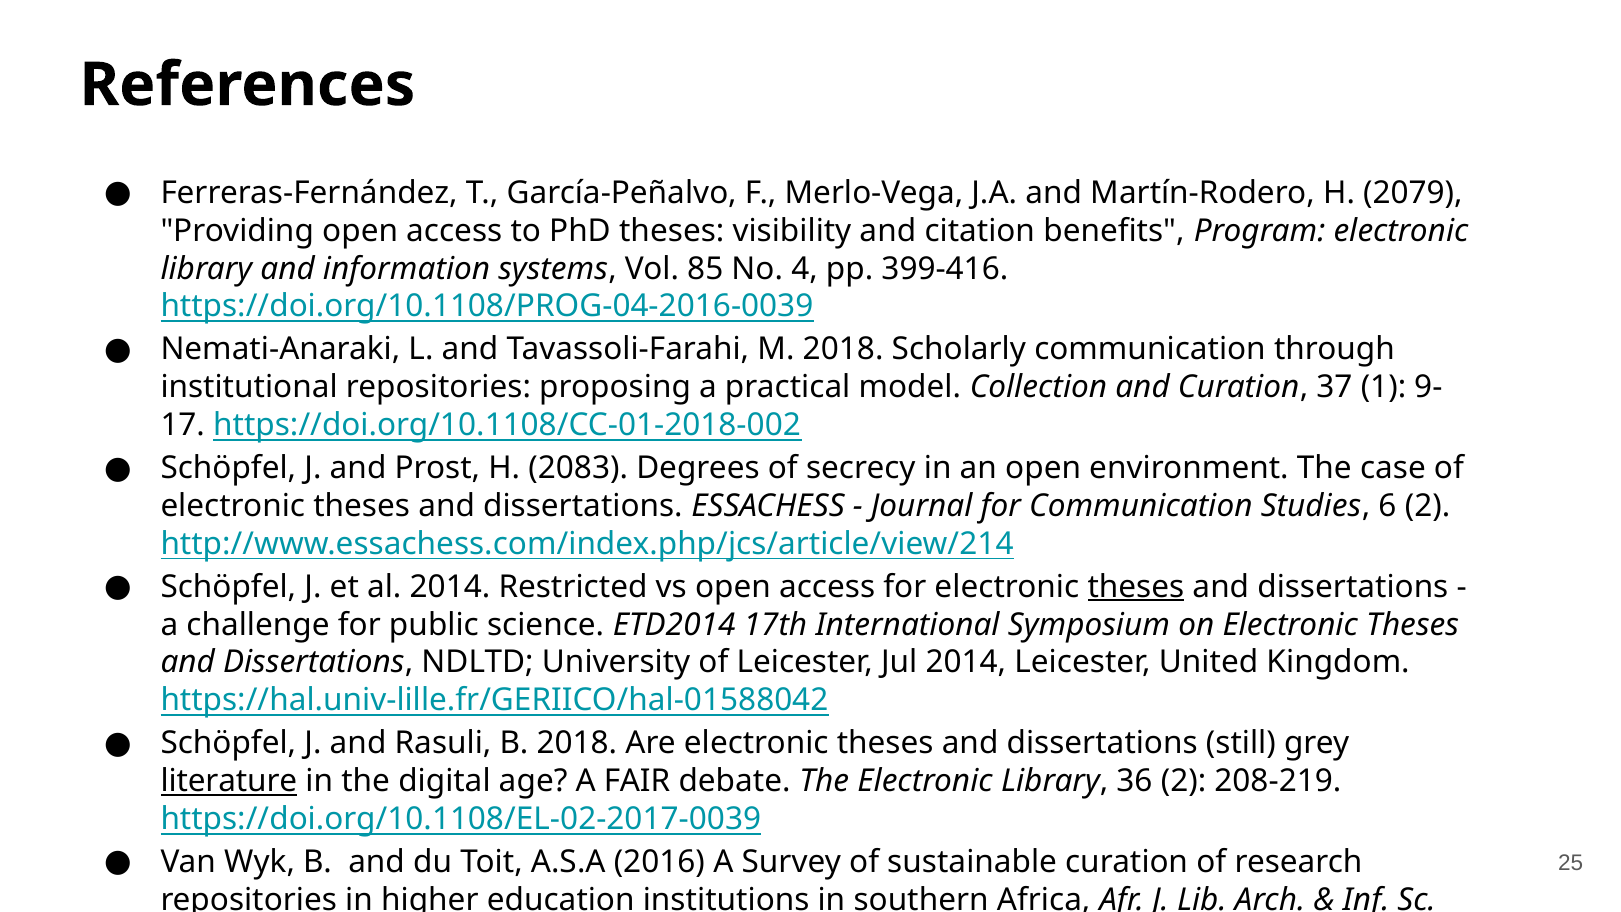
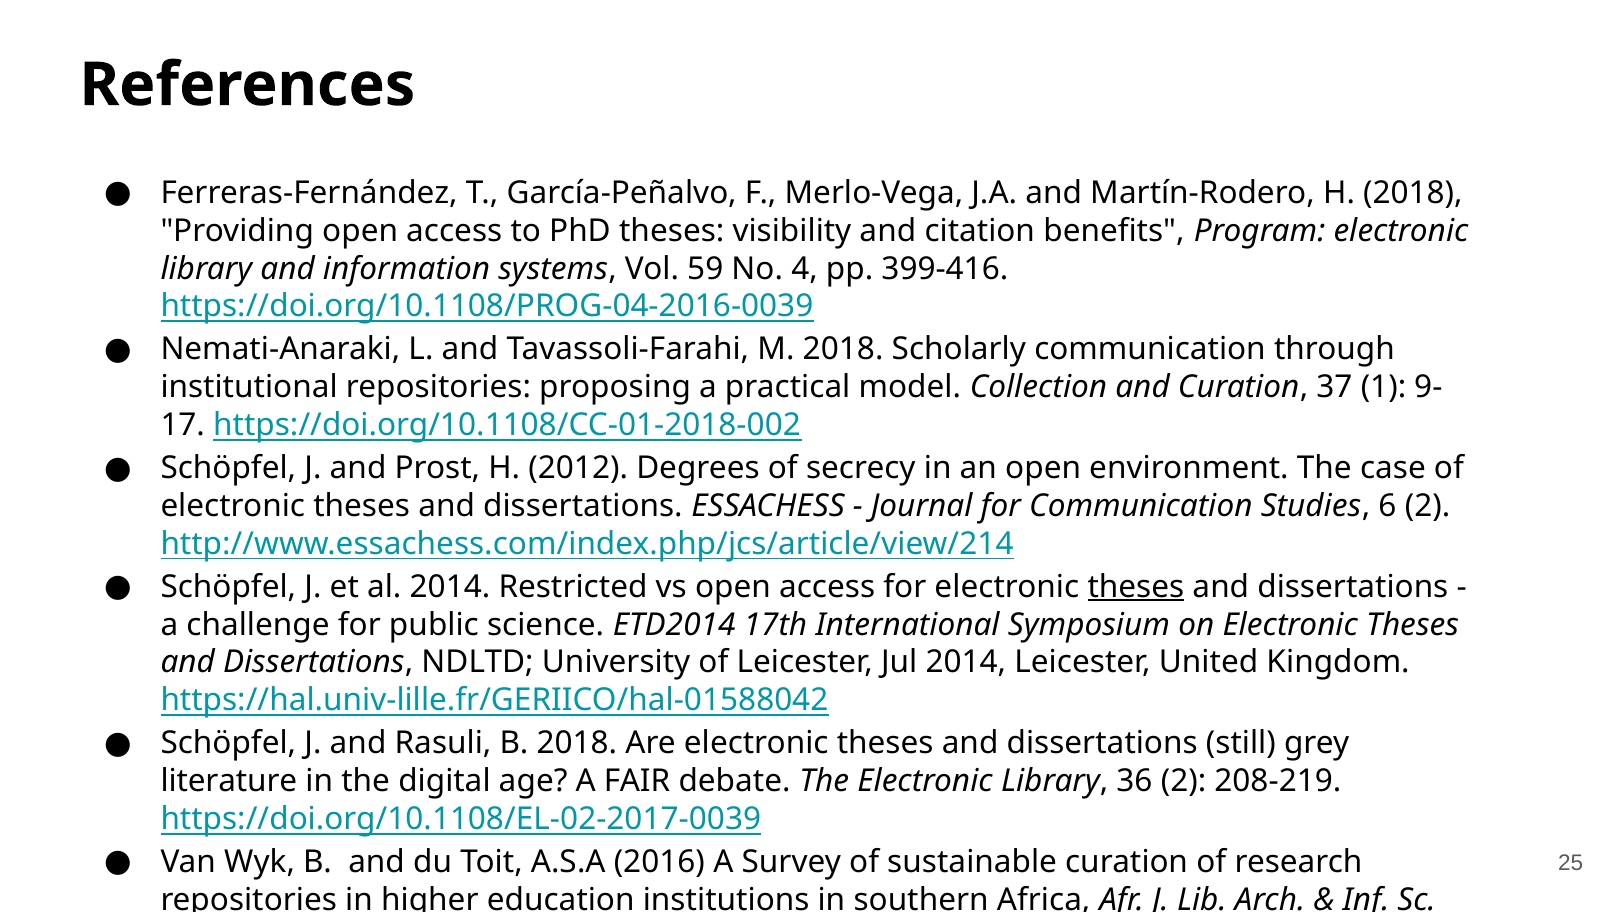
H 2079: 2079 -> 2018 (1413, 193)
85: 85 -> 59 (705, 269)
2083: 2083 -> 2012 (578, 468)
literature underline: present -> none (229, 781)
